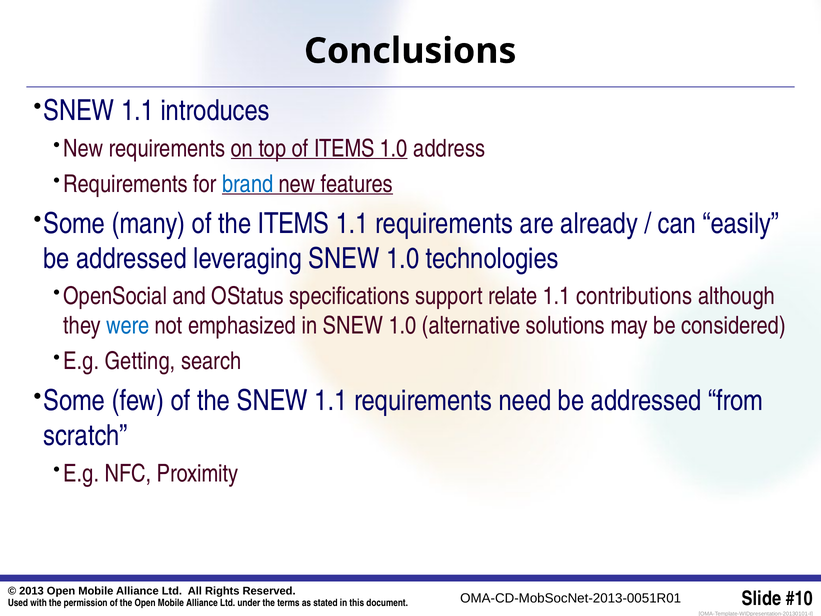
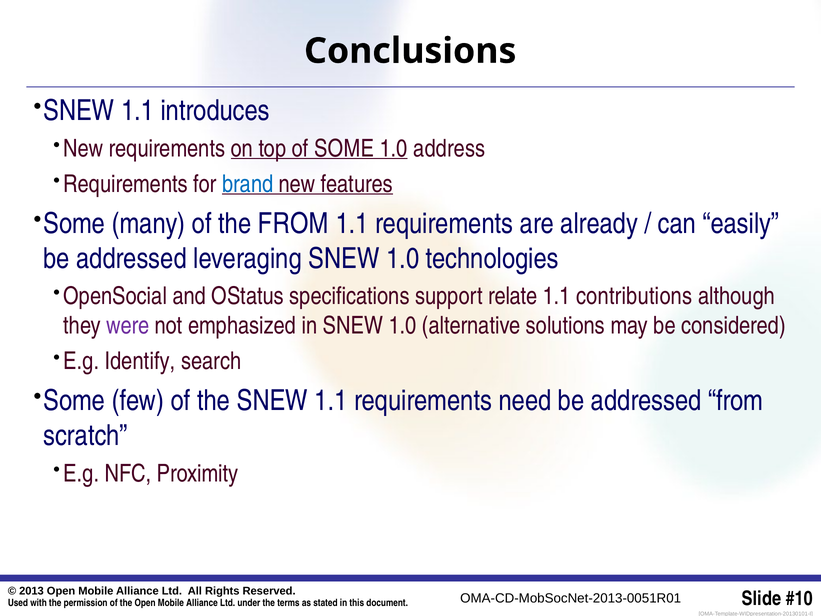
of ITEMS: ITEMS -> SOME (344, 149)
the ITEMS: ITEMS -> FROM (293, 224)
were colour: blue -> purple (128, 326)
Getting: Getting -> Identify (140, 361)
